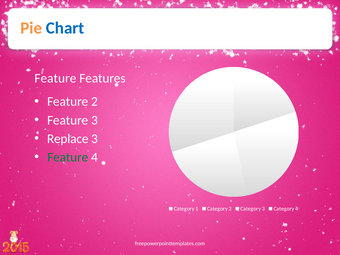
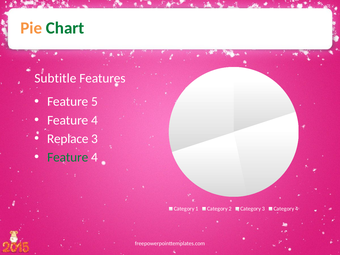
Chart colour: blue -> green (65, 28)
Feature: Feature -> Subtitle (55, 78)
Feature 2: 2 -> 5 (94, 102)
3: 3 -> 4 (94, 120)
